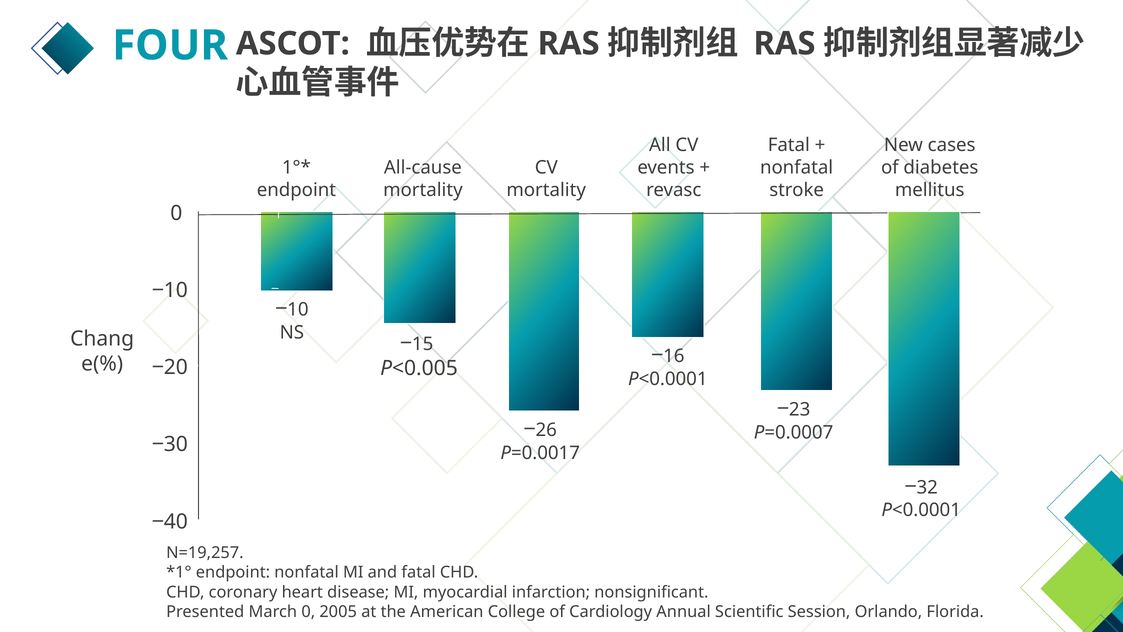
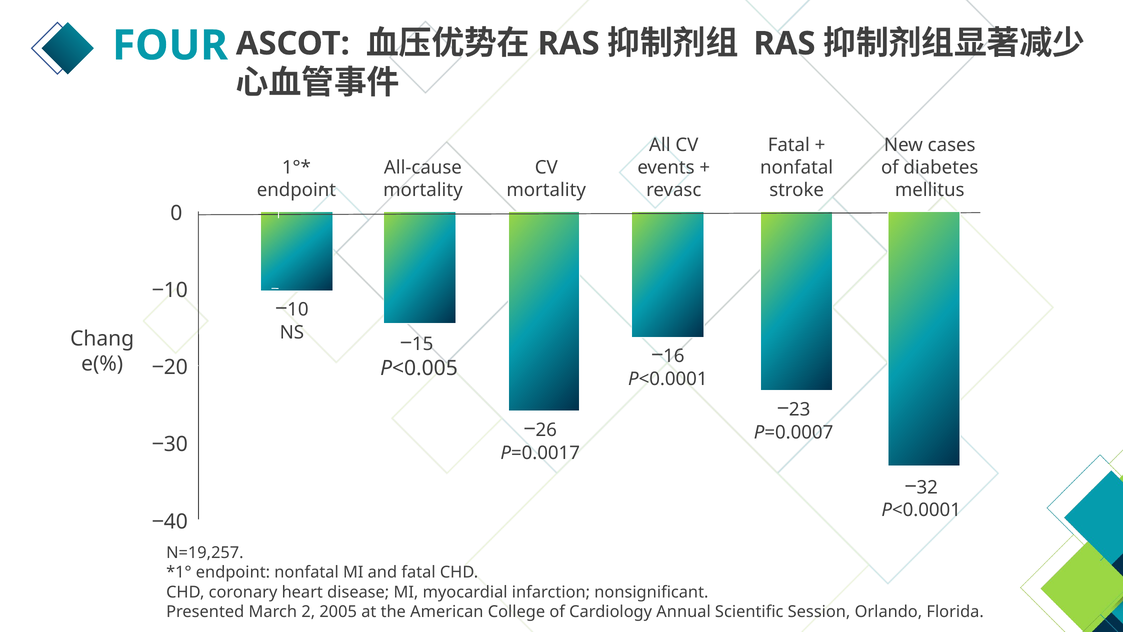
March 0: 0 -> 2 (308, 612)
